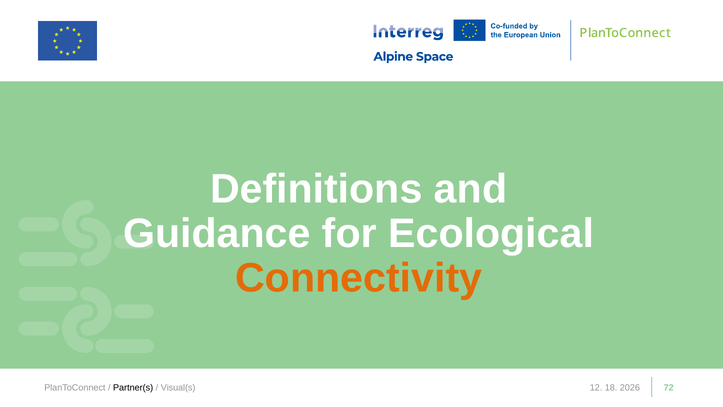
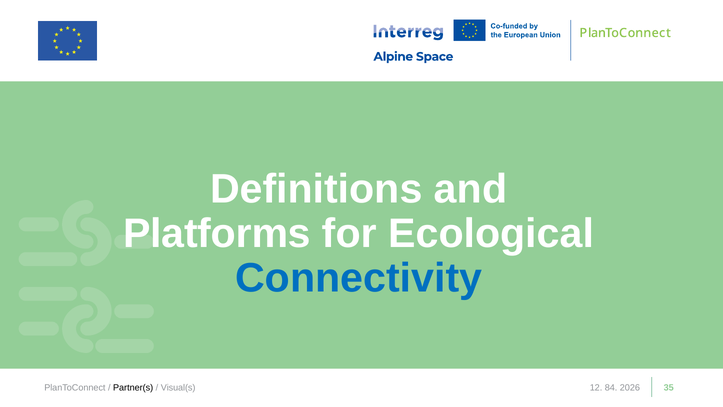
Guidance: Guidance -> Platforms (217, 234)
Connectivity colour: orange -> blue (359, 278)
18: 18 -> 84 (611, 388)
72: 72 -> 35 (669, 388)
